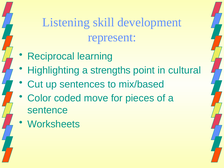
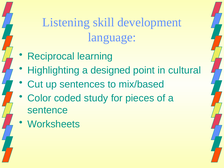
represent: represent -> language (112, 37)
strengths: strengths -> designed (111, 70)
move: move -> study (96, 98)
